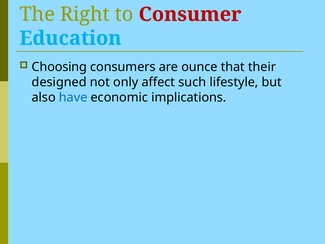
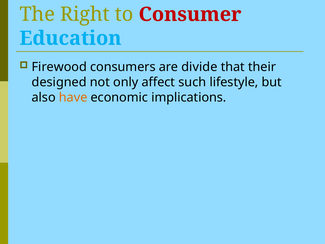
Choosing: Choosing -> Firewood (59, 67)
ounce: ounce -> divide (199, 67)
have colour: blue -> orange (73, 97)
